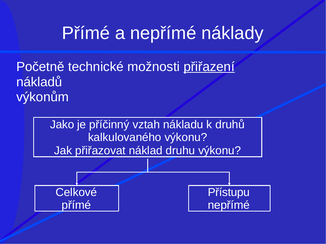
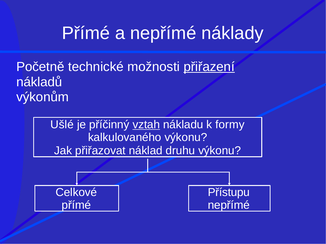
Jako: Jako -> Ušlé (62, 125)
vztah underline: none -> present (146, 125)
druhů: druhů -> formy (230, 125)
